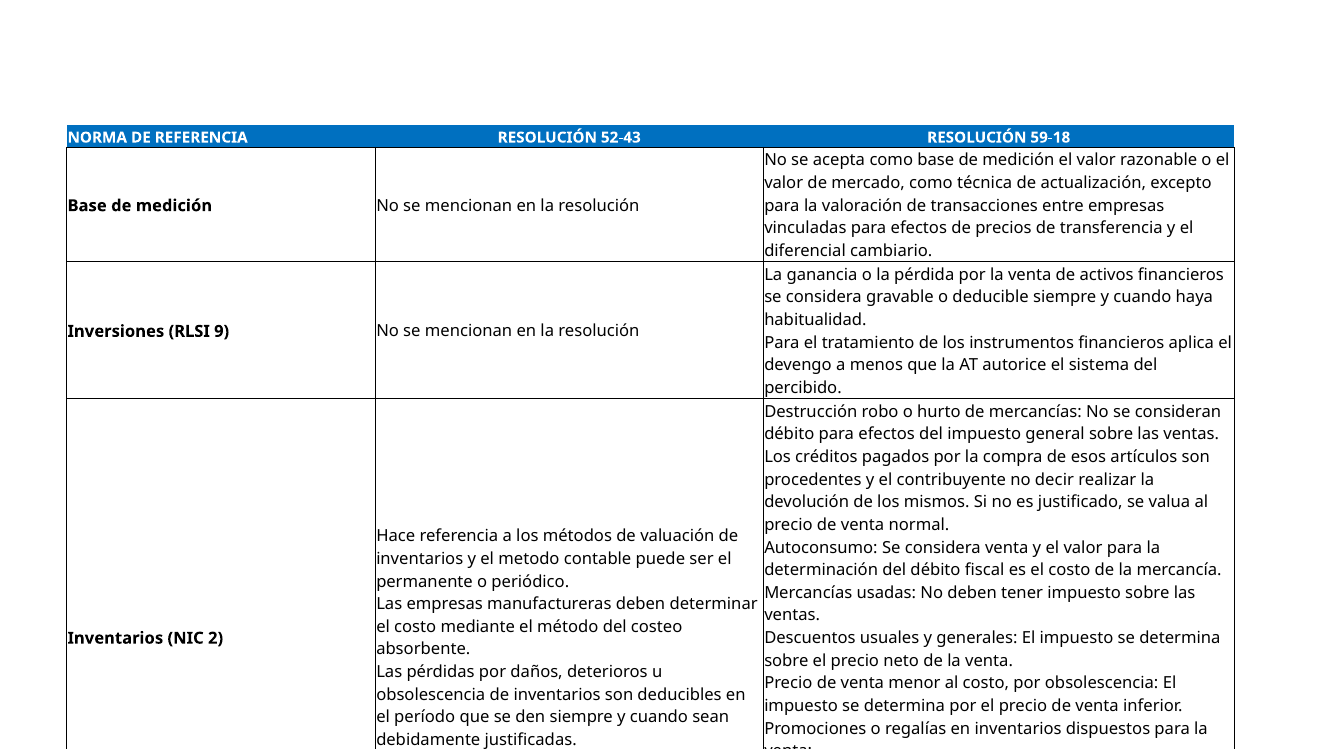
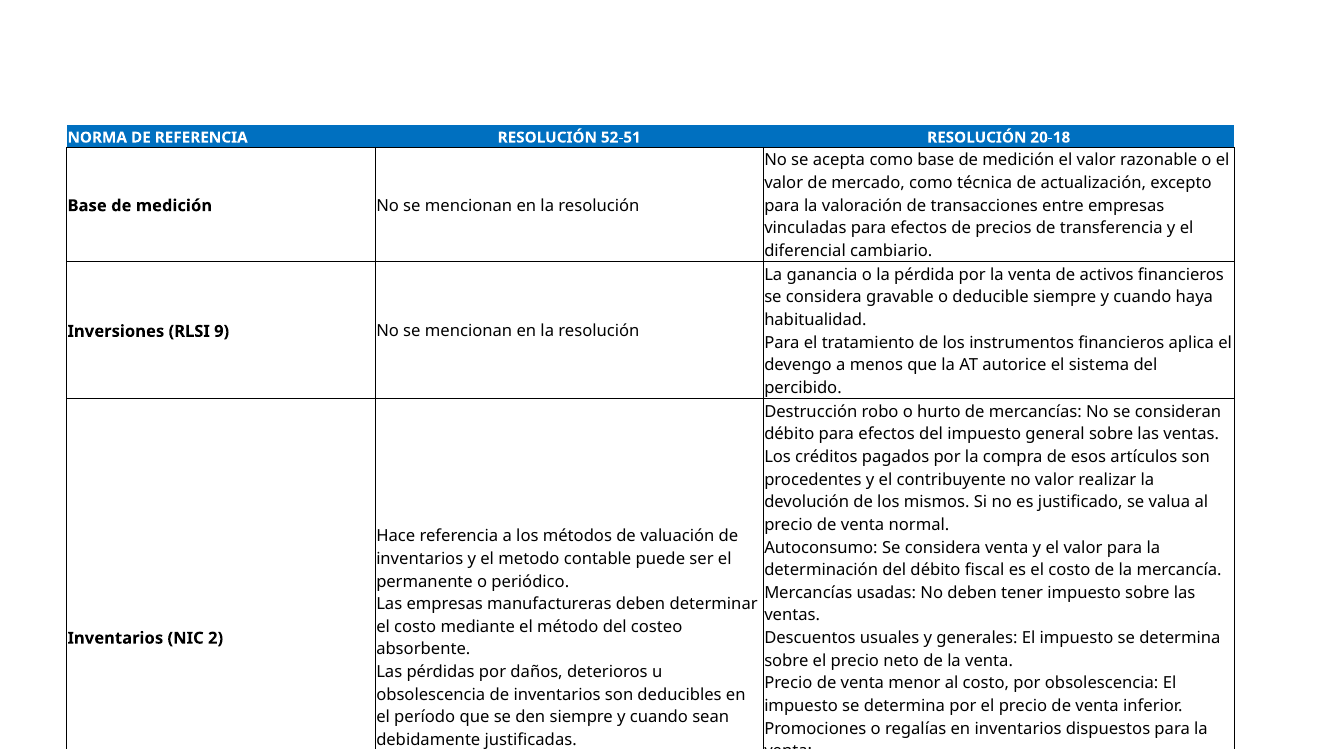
52-43: 52-43 -> 52-51 (621, 137)
59-18: 59-18 -> 20-18 (1050, 137)
no decir: decir -> valor (1055, 479)
